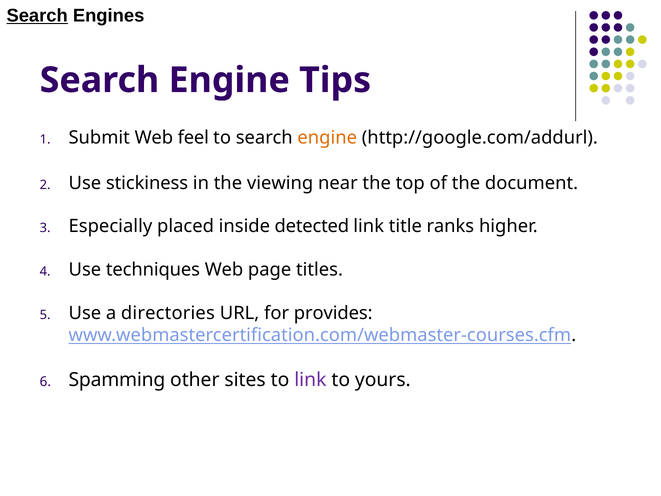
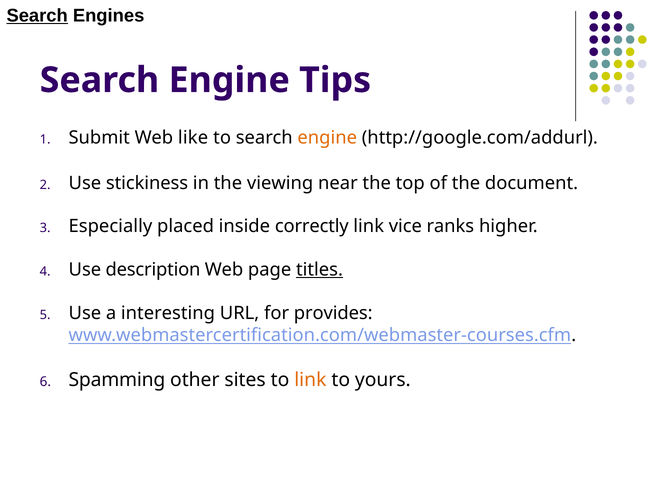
feel: feel -> like (193, 137)
detected: detected -> correctly (312, 226)
title: title -> vice (405, 226)
techniques: techniques -> description (153, 270)
titles underline: none -> present (320, 270)
directories: directories -> interesting (168, 313)
link colour: purple -> orange (310, 380)
